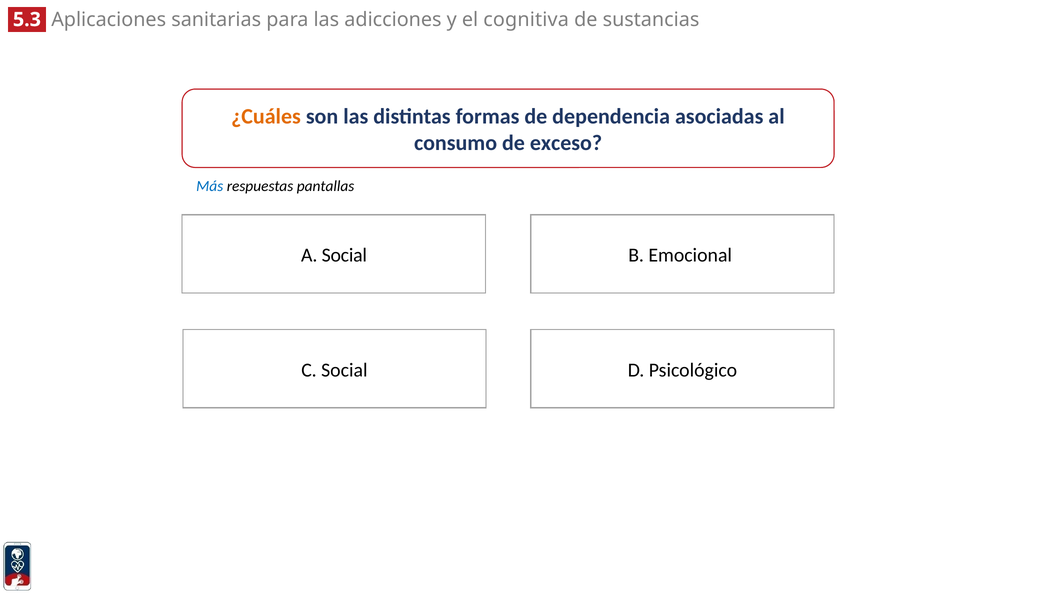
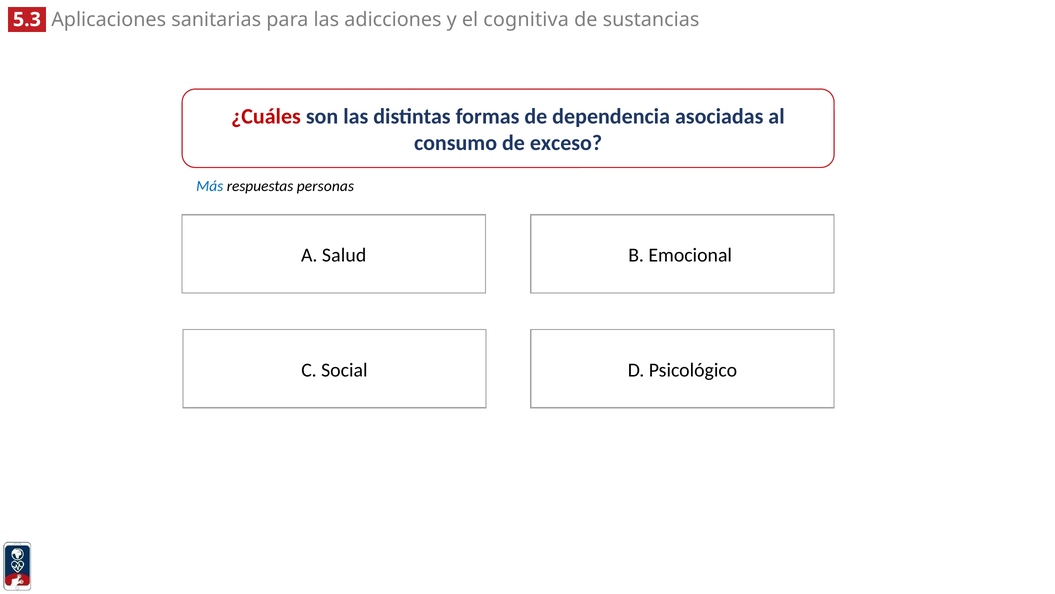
¿Cuáles colour: orange -> red (266, 116)
pantallas: pantallas -> personas (325, 186)
A Social: Social -> Salud (344, 255)
